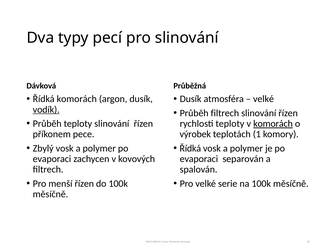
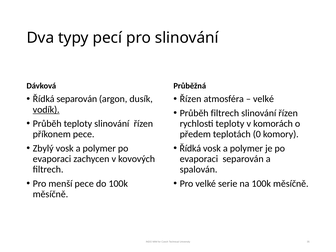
Řídká komorách: komorách -> separován (77, 99)
Dusík: Dusík -> Řízen (191, 99)
komorách underline: present -> none (273, 124)
výrobek: výrobek -> předem (195, 134)
1: 1 -> 0 (257, 134)
menší řízen: řízen -> pece (84, 184)
